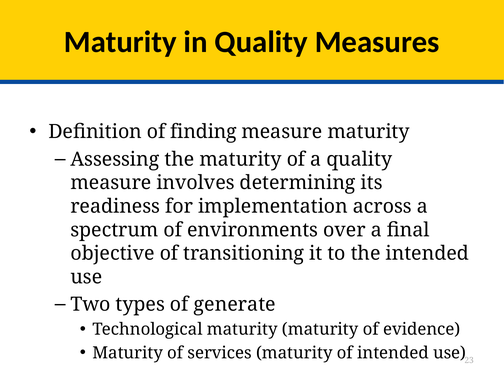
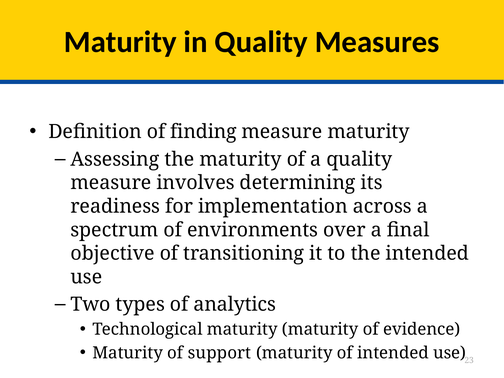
generate: generate -> analytics (235, 304)
services: services -> support (220, 353)
